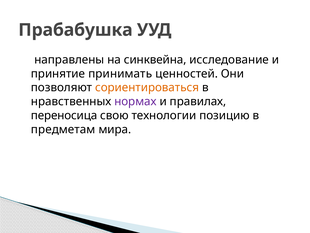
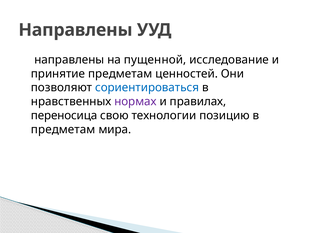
Прабабушка: Прабабушка -> Направлены (75, 30)
синквейна: синквейна -> пущенной (155, 60)
принятие принимать: принимать -> предметам (120, 74)
сориентироваться colour: orange -> blue (147, 87)
